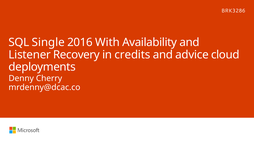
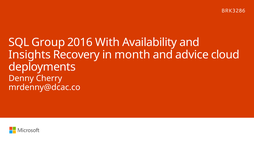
Single: Single -> Group (48, 42)
Listener: Listener -> Insights (30, 55)
credits: credits -> month (132, 55)
